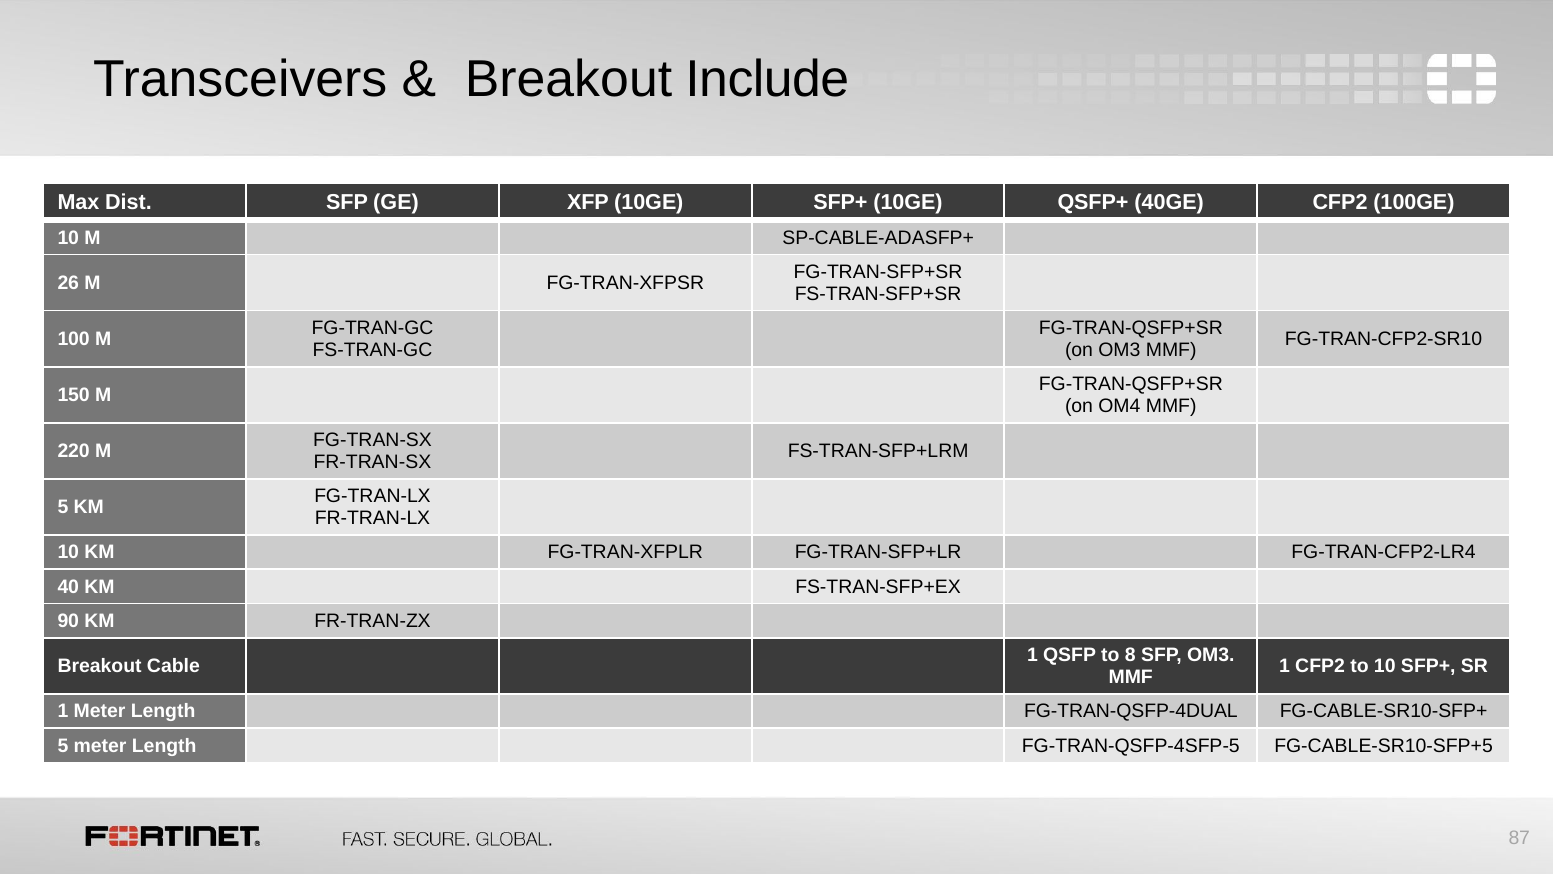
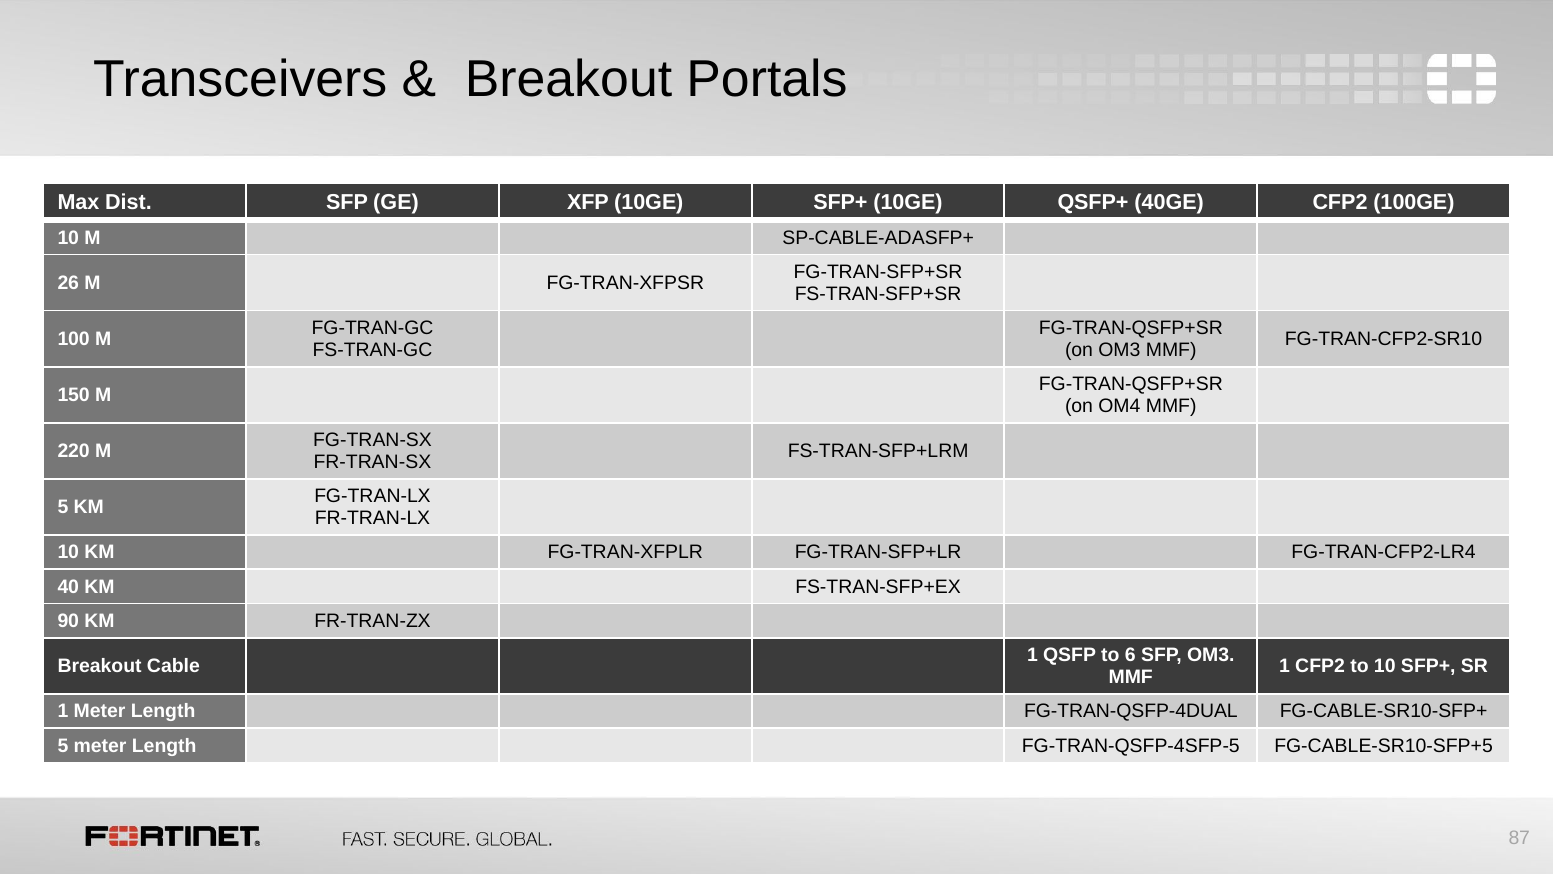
Include: Include -> Portals (767, 79)
8: 8 -> 6 (1130, 655)
